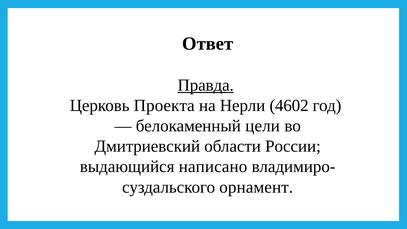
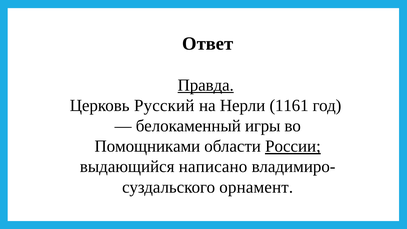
Проекта: Проекта -> Русский (164, 106)
4602: 4602 -> 1161 (289, 106)
цели: цели -> игры (263, 126)
Дмитриевский: Дмитриевский -> Помощниками (147, 146)
России underline: none -> present (293, 146)
